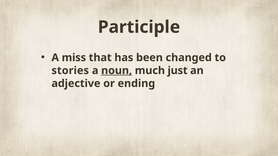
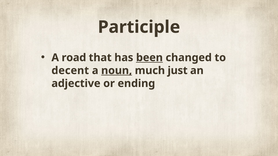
miss: miss -> road (74, 58)
been underline: none -> present (149, 58)
stories: stories -> decent (70, 71)
